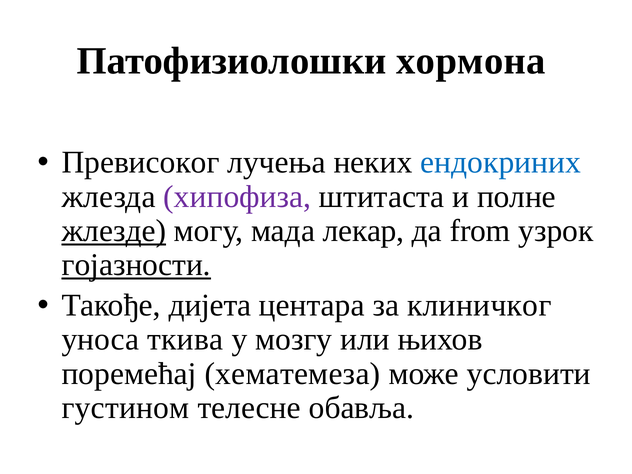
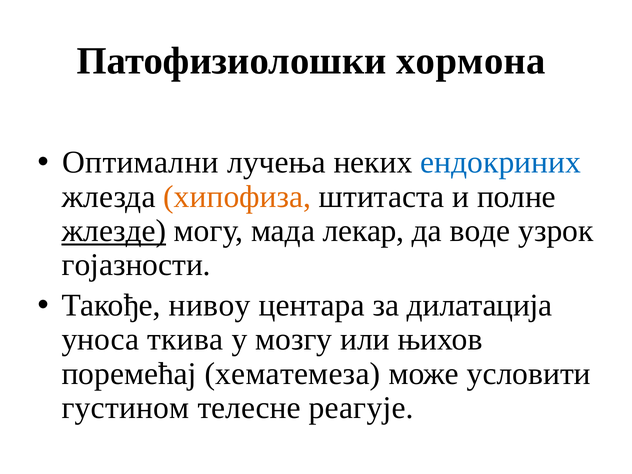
Превисоког: Превисоког -> Оптимални (140, 162)
хипофиза colour: purple -> orange (237, 197)
from: from -> воде (480, 231)
гојазности underline: present -> none (136, 265)
дијета: дијета -> нивоу (210, 305)
клиничког: клиничког -> дилатација (480, 305)
обавља: обавља -> реагује (361, 408)
